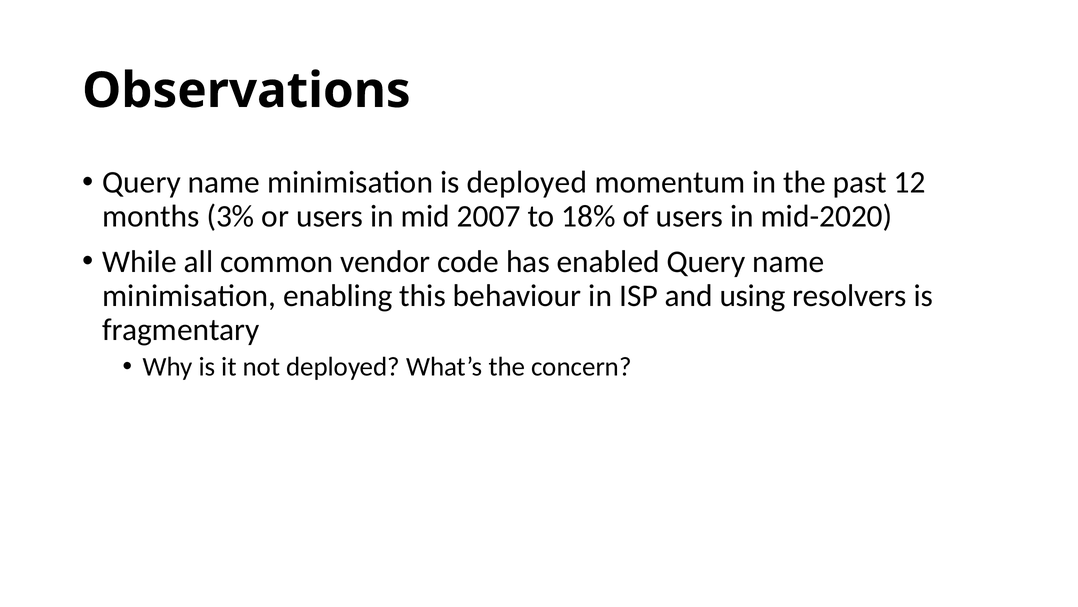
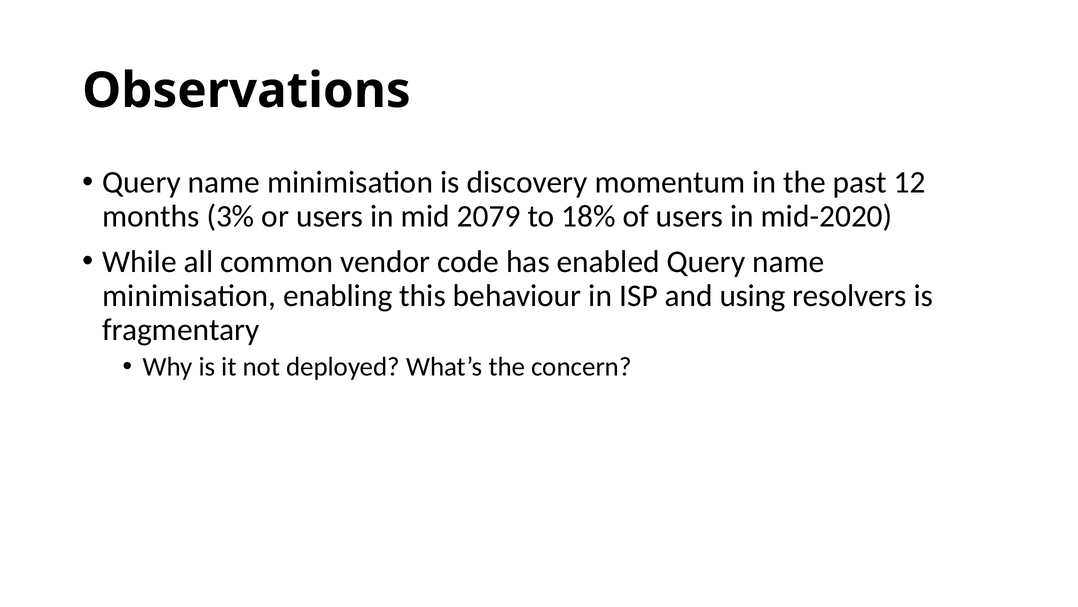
is deployed: deployed -> discovery (527, 182)
2007: 2007 -> 2079 (489, 216)
